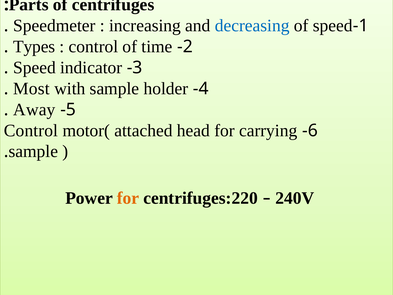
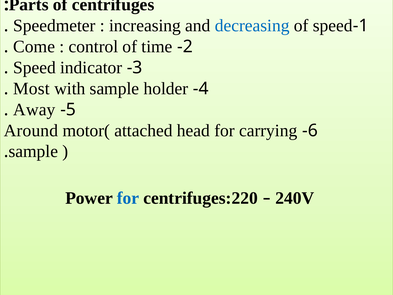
Types: Types -> Come (34, 47)
Control: Control -> Around (31, 130)
for colour: orange -> blue (128, 198)
